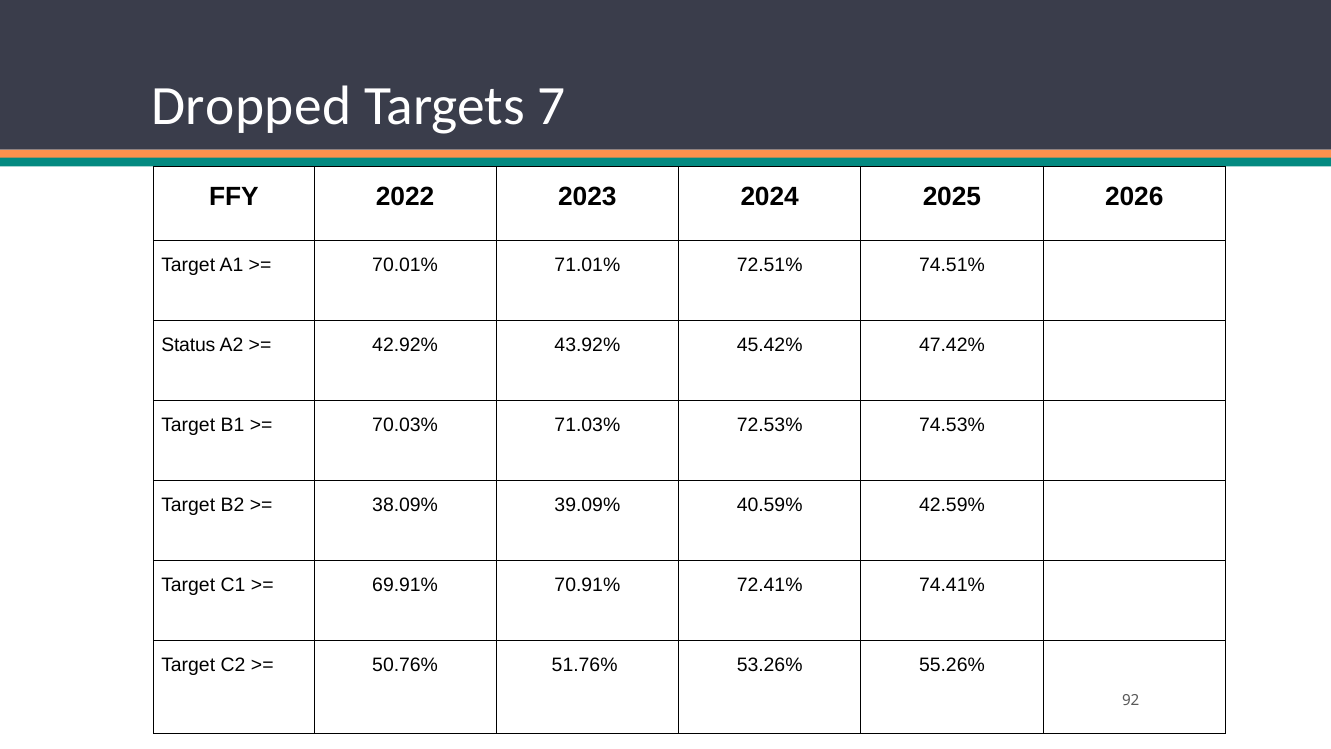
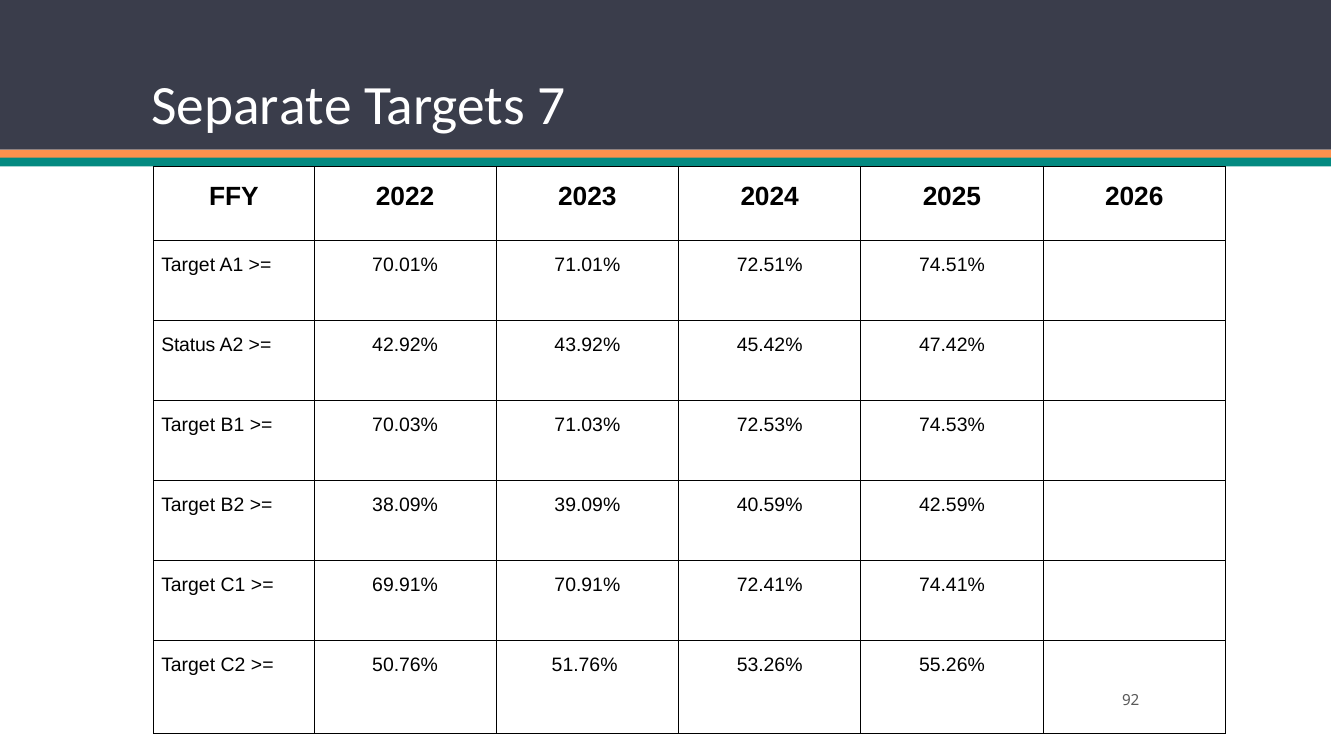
Dropped: Dropped -> Separate (252, 106)
